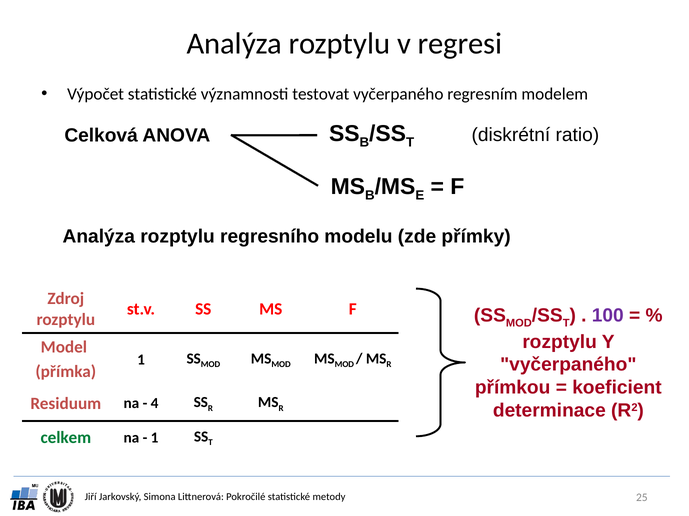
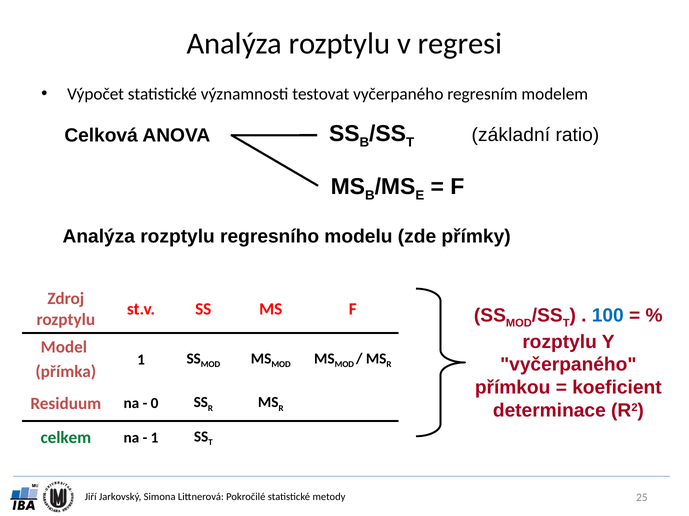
diskrétní: diskrétní -> základní (511, 135)
100 colour: purple -> blue (608, 316)
4: 4 -> 0 (155, 404)
